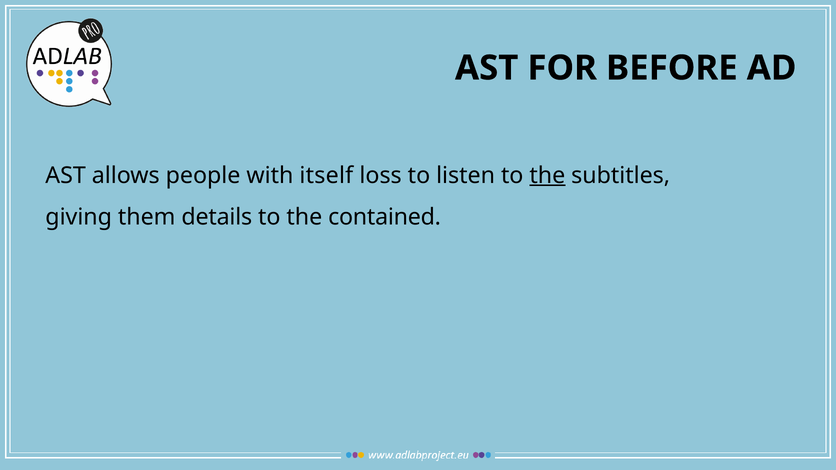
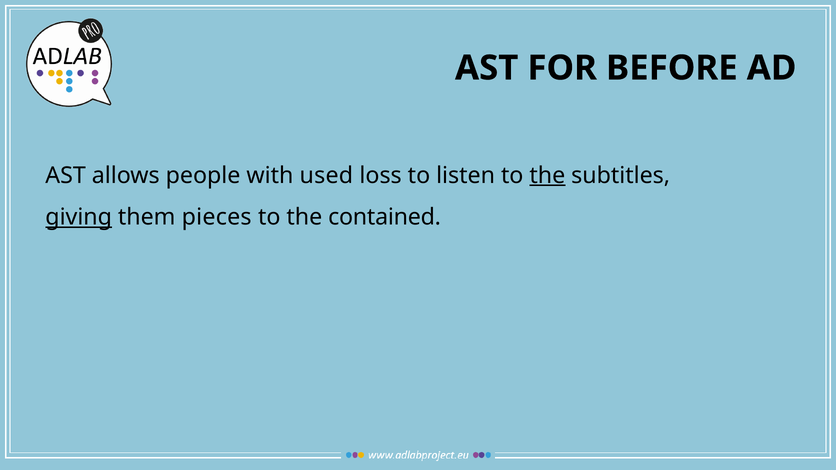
itself: itself -> used (326, 176)
giving underline: none -> present (79, 217)
details: details -> pieces (217, 217)
